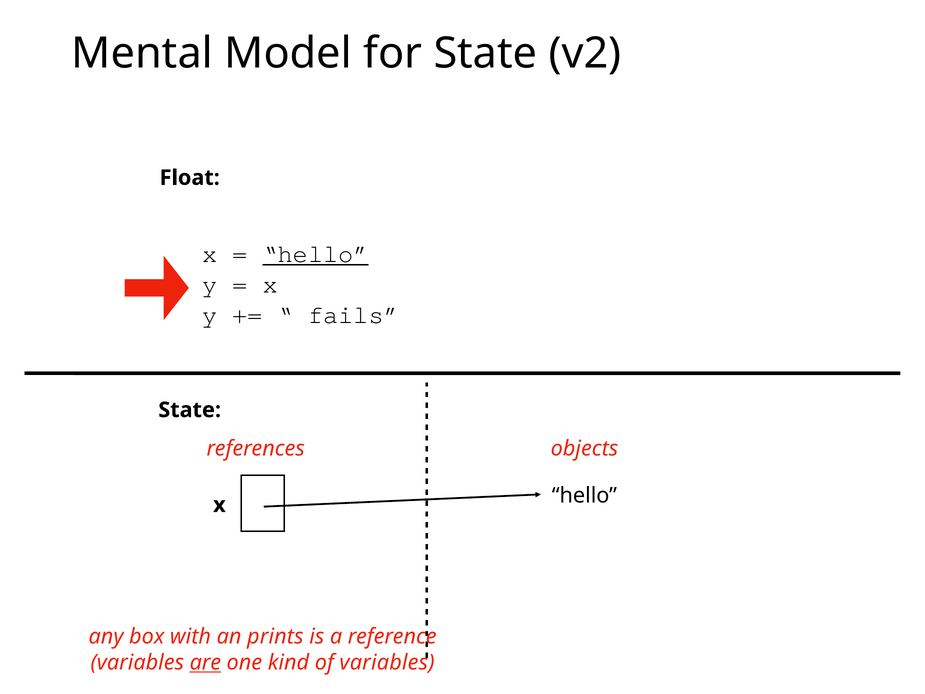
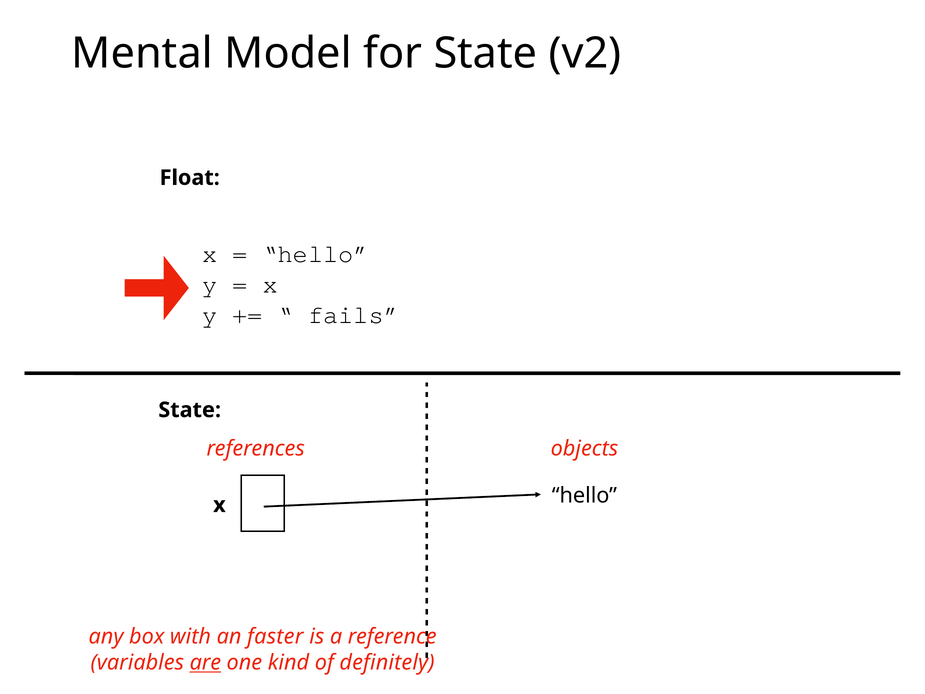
hello underline: present -> none (316, 254)
prints: prints -> faster (275, 636)
of variables: variables -> definitely (387, 662)
